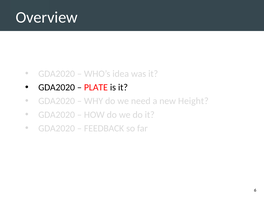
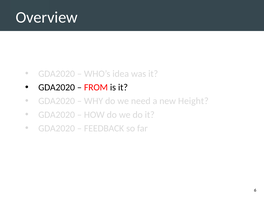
PLATE: PLATE -> FROM (96, 87)
